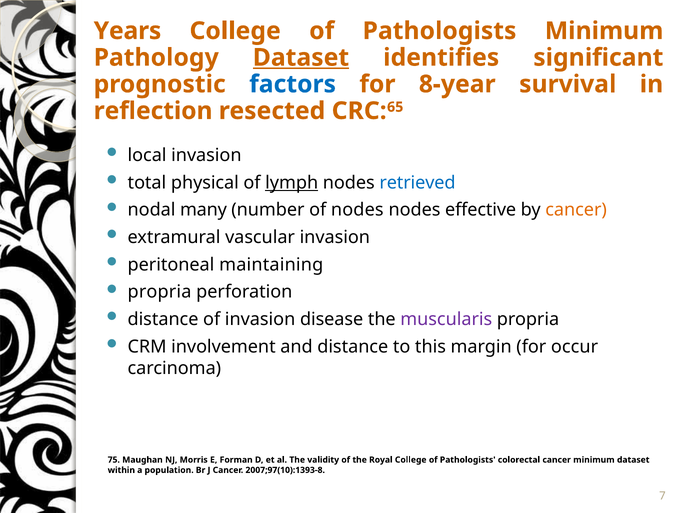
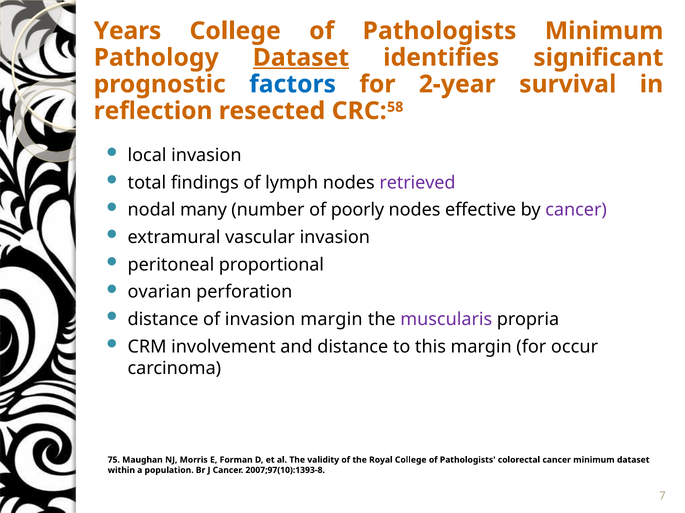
8-year: 8-year -> 2-year (457, 84)
65: 65 -> 58 (395, 107)
physical: physical -> findings (205, 183)
lymph underline: present -> none (292, 183)
retrieved colour: blue -> purple (417, 183)
of nodes: nodes -> poorly (357, 210)
cancer colour: orange -> purple (576, 210)
maintaining: maintaining -> proportional (271, 265)
propria: propria -> ovarian (160, 292)
invasion disease: disease -> margin (331, 320)
